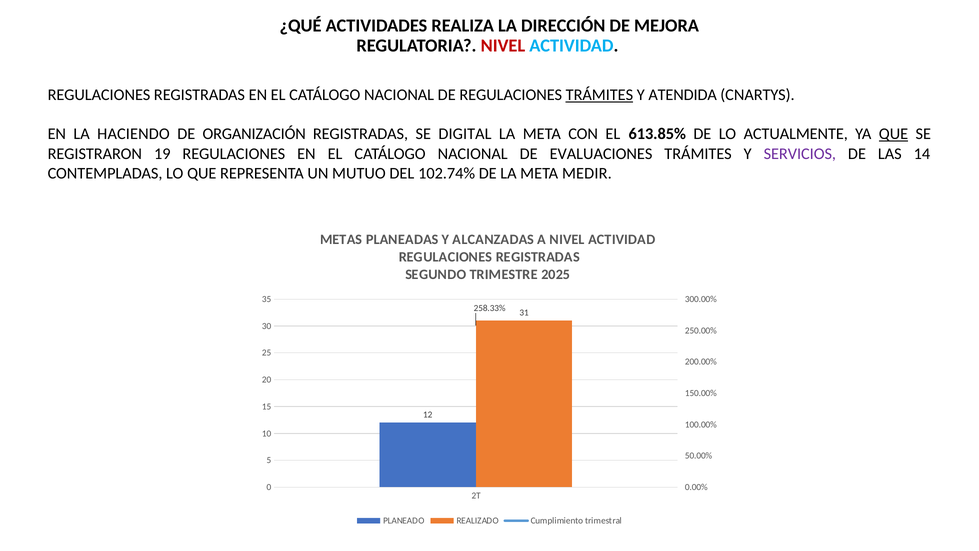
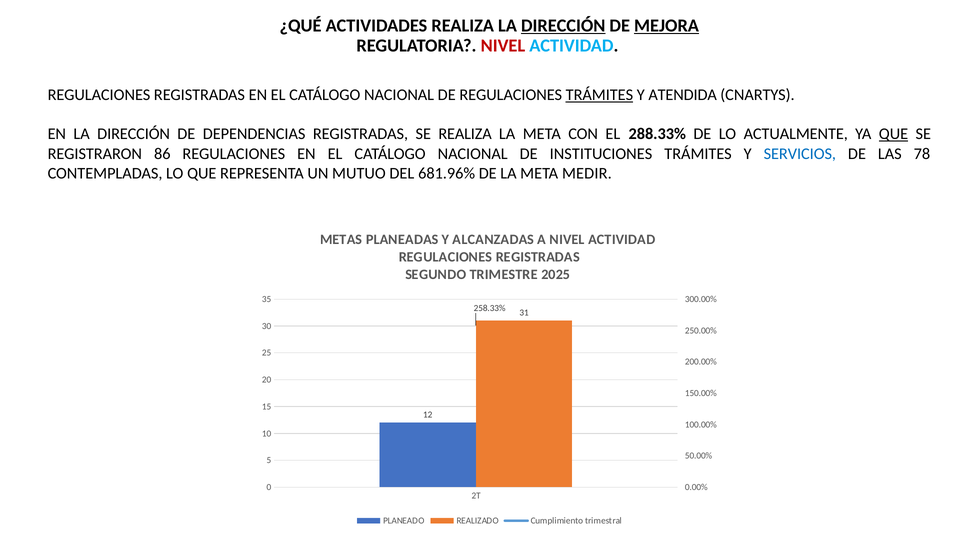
DIRECCIÓN underline: none -> present (563, 26)
MEJORA underline: none -> present (667, 26)
EN LA HACIENDO: HACIENDO -> DIRECCIÓN (134, 134)
ORGANIZACIÓN: ORGANIZACIÓN -> DEPENDENCIAS (254, 134)
SE DIGITAL: DIGITAL -> REALIZA (465, 134)
613.85%: 613.85% -> 288.33% (657, 134)
19: 19 -> 86 (162, 154)
EVALUACIONES: EVALUACIONES -> INSTITUCIONES (601, 154)
SERVICIOS colour: purple -> blue (800, 154)
14: 14 -> 78 (922, 154)
102.74%: 102.74% -> 681.96% (447, 173)
